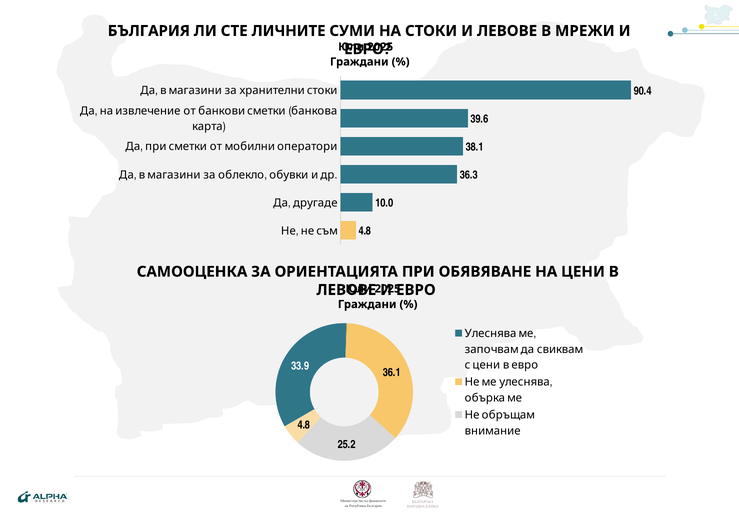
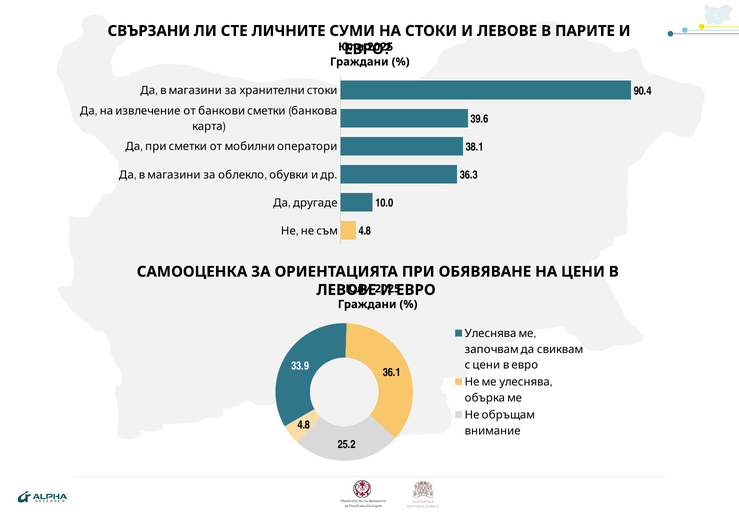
БЪЛГАРИЯ: БЪЛГАРИЯ -> СВЪРЗАНИ (149, 31)
МРЕЖИ: МРЕЖИ -> ПАРИТЕ (585, 31)
